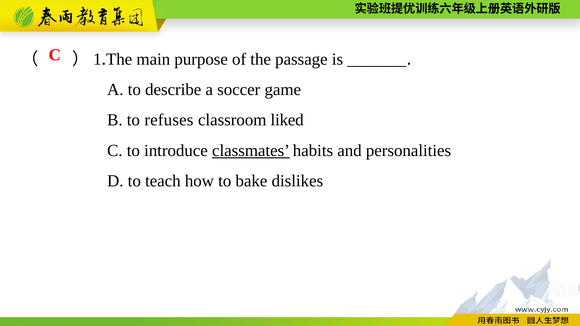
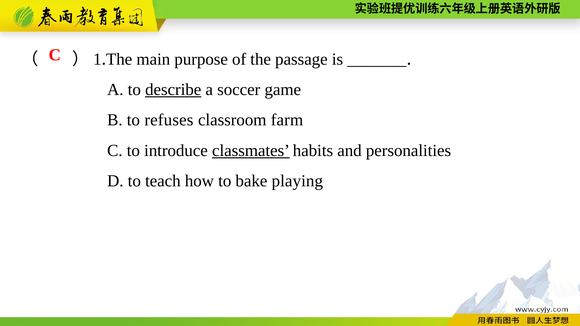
describe underline: none -> present (173, 90)
liked: liked -> farm (287, 120)
dislikes: dislikes -> playing (297, 181)
